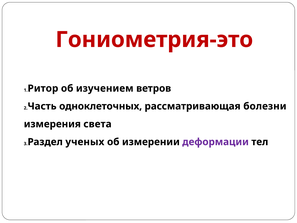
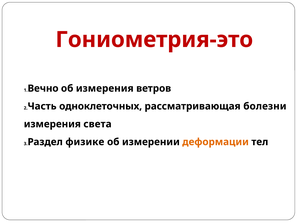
Ритор: Ритор -> Вечно (43, 88)
об изучением: изучением -> измерения (105, 88)
ученых: ученых -> физике (85, 142)
деформации colour: purple -> orange (216, 142)
